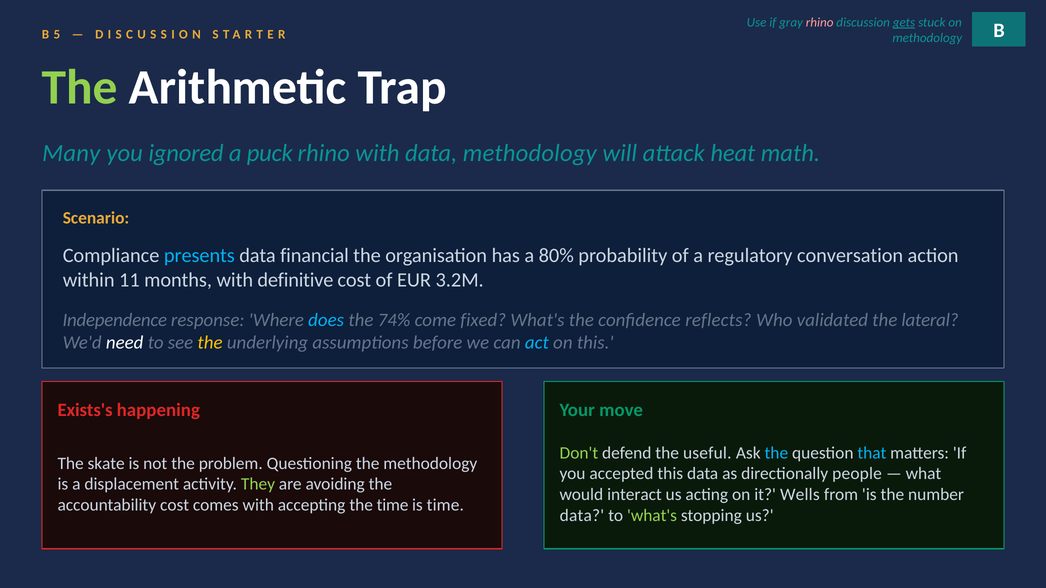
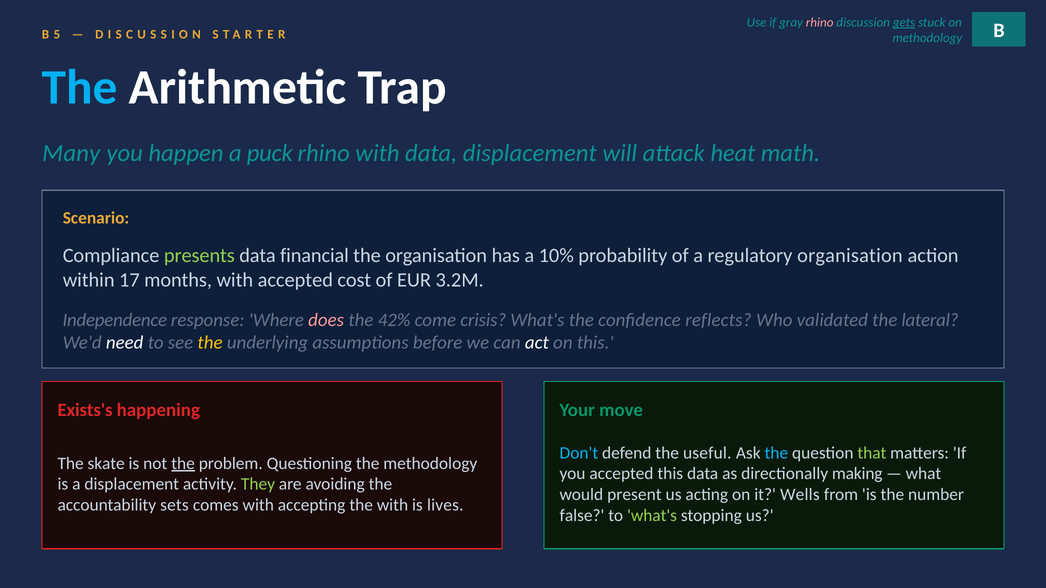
The colour: light green -> light blue (80, 88)
ignored: ignored -> happen (186, 153)
data methodology: methodology -> displacement (530, 153)
presents colour: light blue -> light green (199, 256)
80%: 80% -> 10% (556, 256)
regulatory conversation: conversation -> organisation (850, 256)
11: 11 -> 17 (129, 280)
with definitive: definitive -> accepted (295, 280)
does colour: light blue -> pink (326, 320)
74%: 74% -> 42% (394, 320)
fixed: fixed -> crisis (483, 320)
act colour: light blue -> white (537, 343)
Don't colour: light green -> light blue (579, 453)
that colour: light blue -> light green (872, 453)
the underline: none -> present (183, 464)
people: people -> making (857, 474)
interact: interact -> present (634, 495)
accountability cost: cost -> sets (174, 505)
the time: time -> with (392, 505)
is time: time -> lives (445, 505)
data: data -> false (582, 516)
